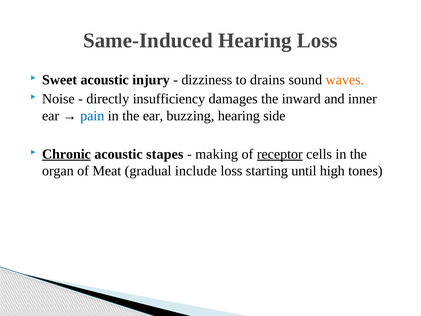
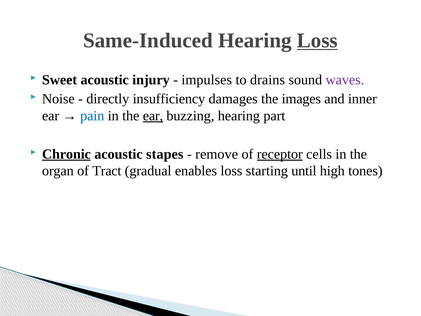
Loss underline: none -> present (317, 40)
dizziness: dizziness -> impulses (207, 80)
waves colour: orange -> purple (345, 80)
inward: inward -> images (301, 99)
ear underline: none -> present (153, 116)
side: side -> part (274, 116)
making: making -> remove (217, 154)
Meat: Meat -> Tract (107, 171)
include: include -> enables (196, 171)
